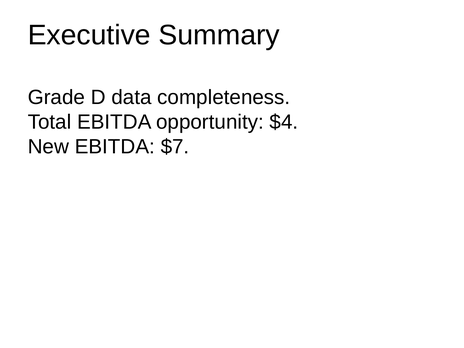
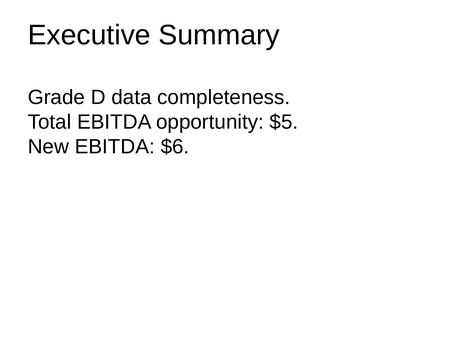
$4: $4 -> $5 (284, 122)
$7: $7 -> $6 (175, 147)
